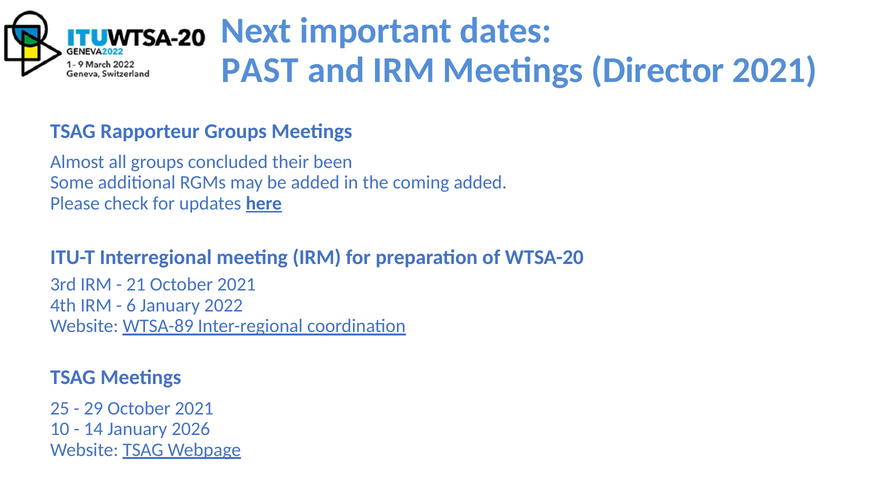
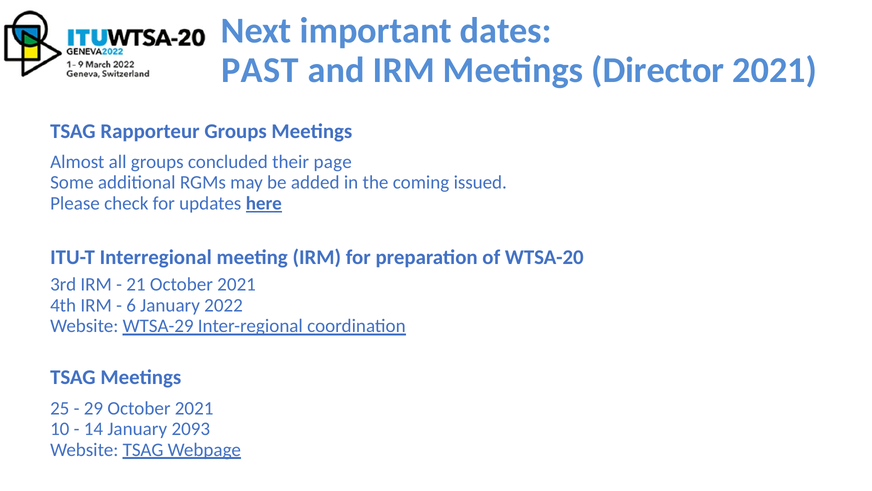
been: been -> page (333, 162)
coming added: added -> issued (480, 182)
WTSA-89: WTSA-89 -> WTSA-29 (158, 326)
2026: 2026 -> 2093 (191, 428)
